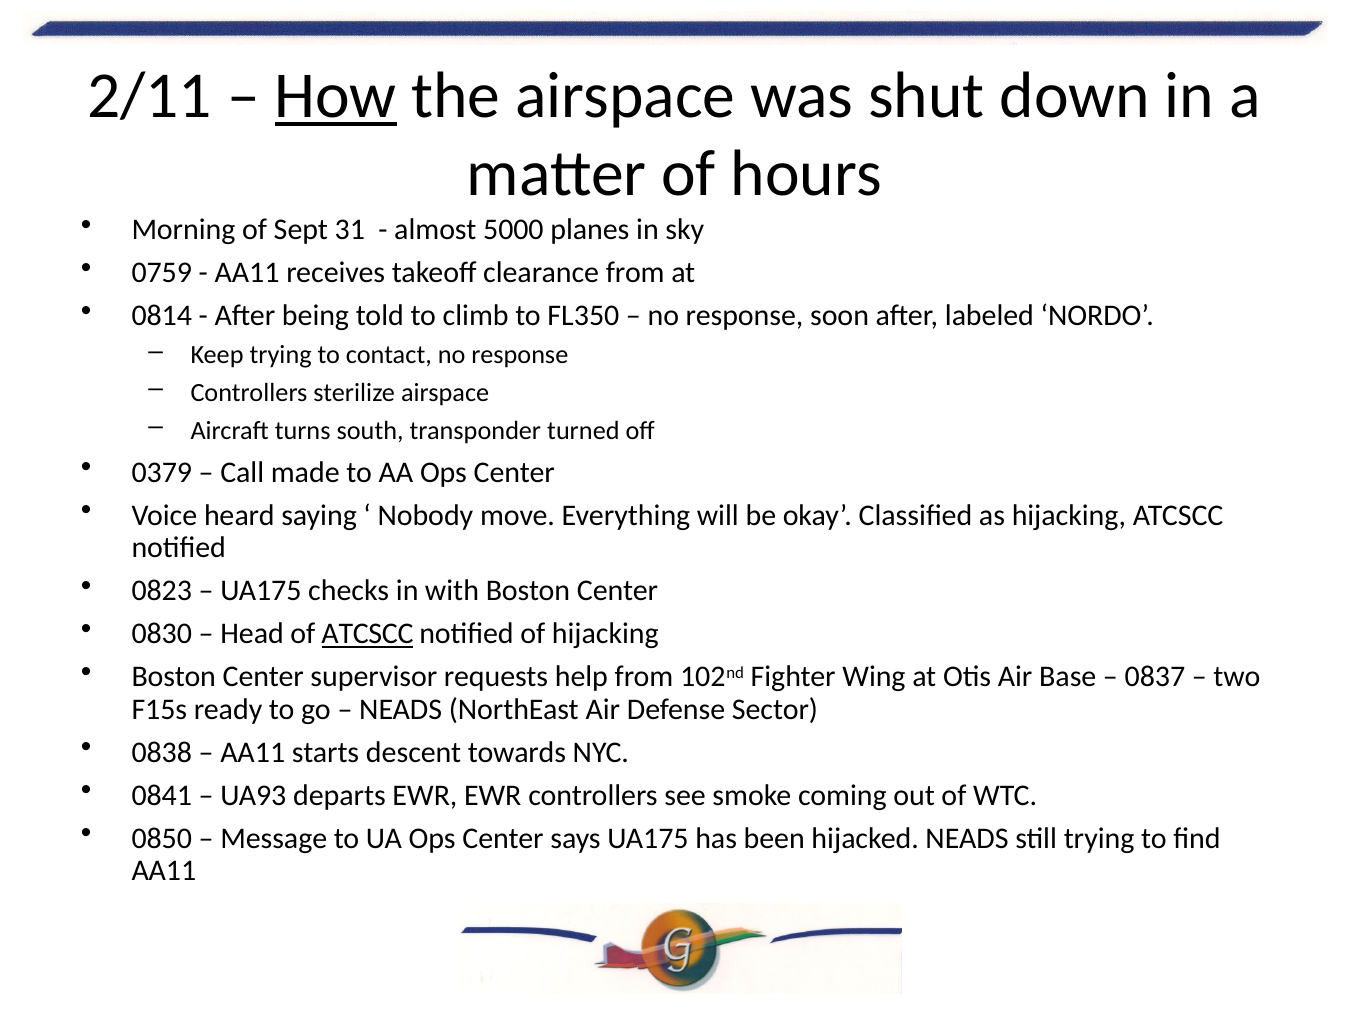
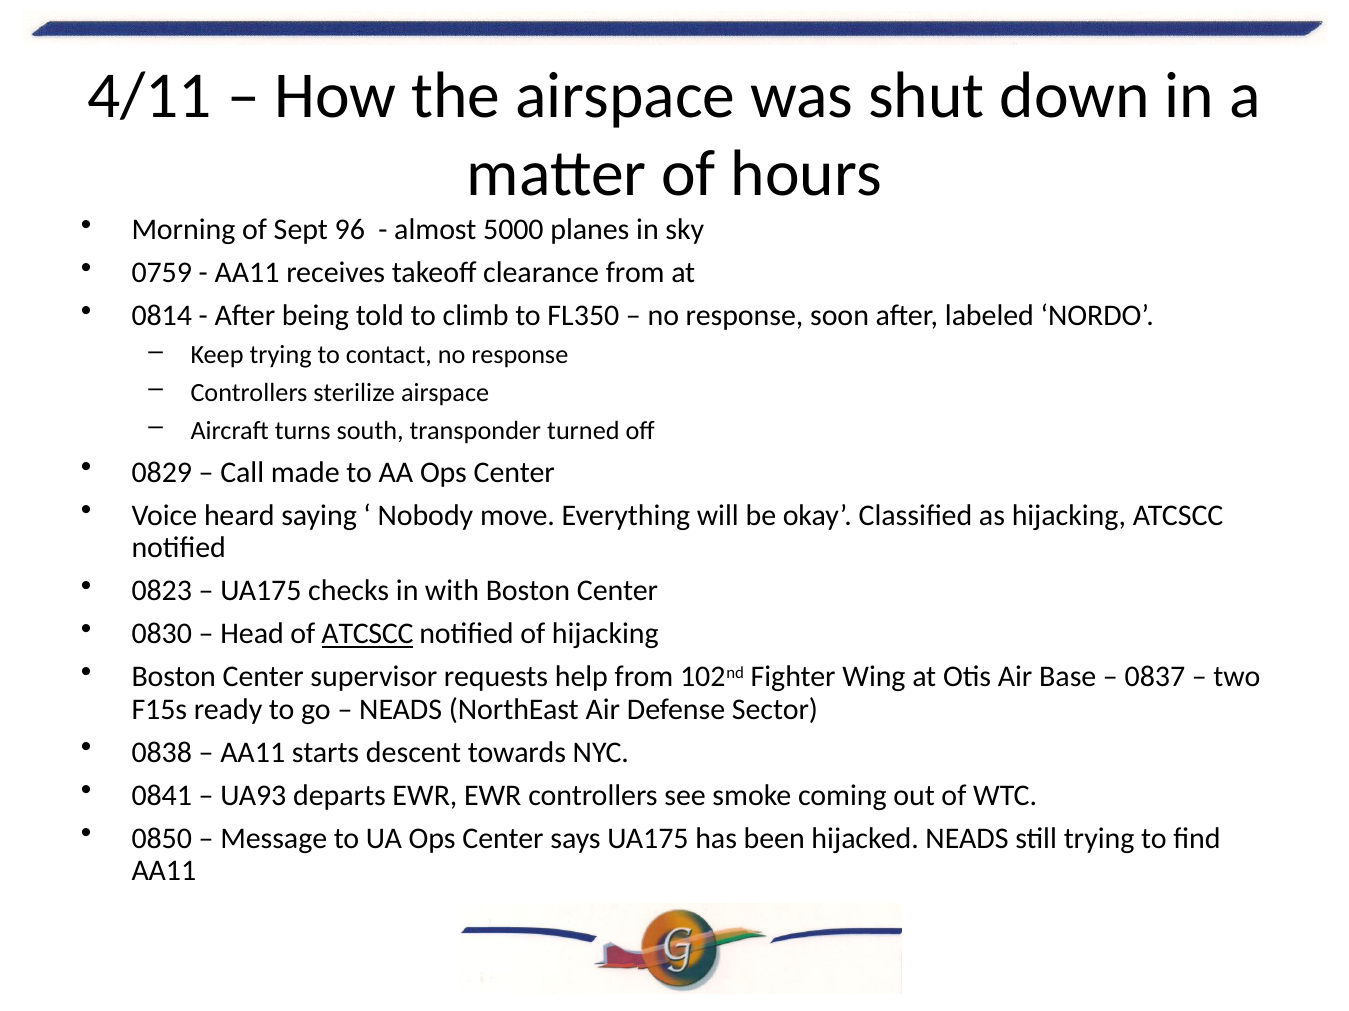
2/11: 2/11 -> 4/11 (150, 96)
How underline: present -> none (336, 96)
31: 31 -> 96 (350, 230)
0379: 0379 -> 0829 (162, 473)
